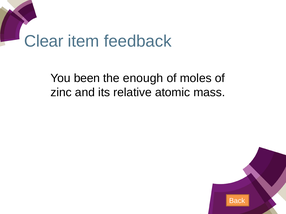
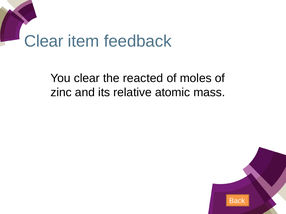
You been: been -> clear (87, 78)
the enough: enough -> reacted (143, 78)
